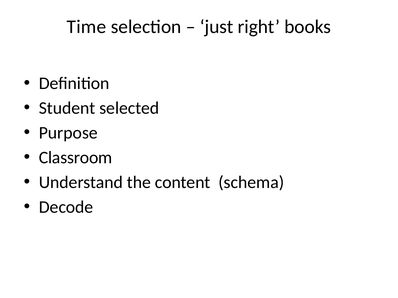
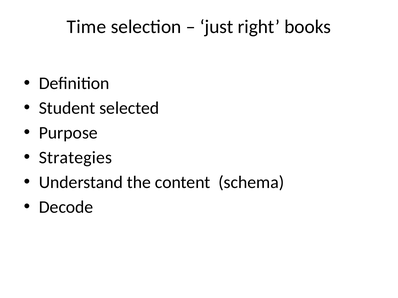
Classroom: Classroom -> Strategies (75, 158)
